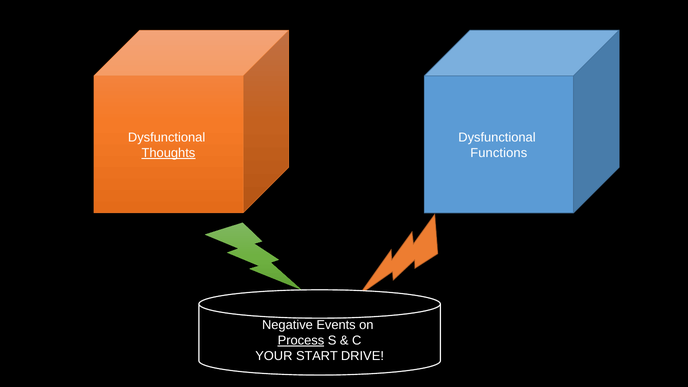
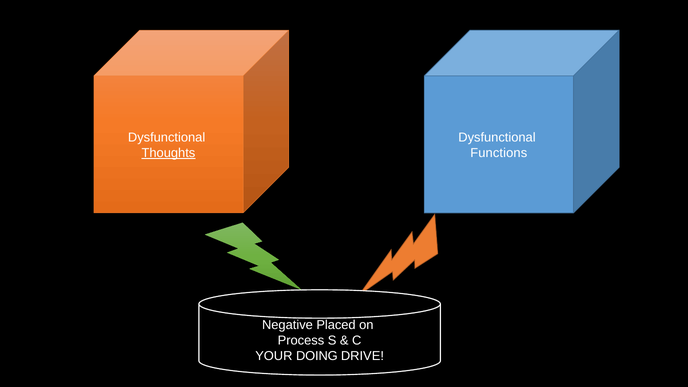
Events: Events -> Placed (336, 325)
Process underline: present -> none (301, 340)
START: START -> DOING (317, 356)
